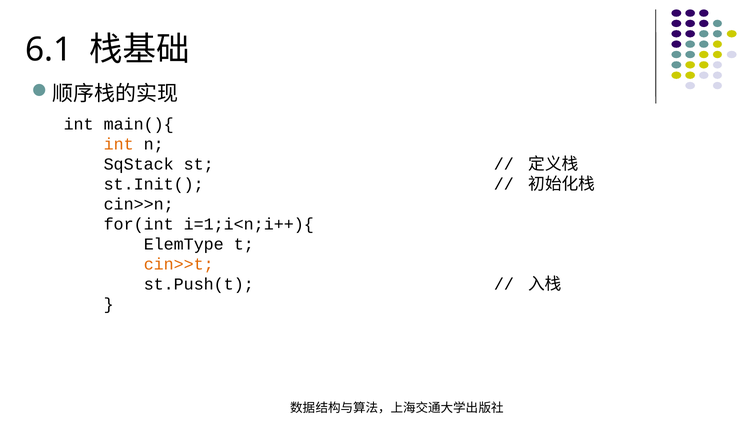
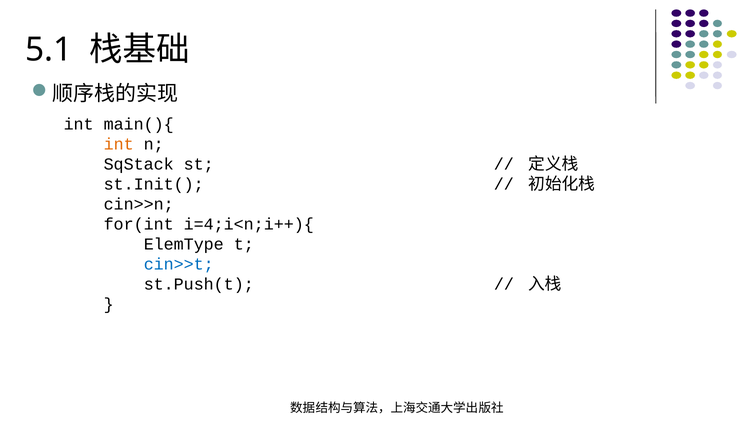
6.1: 6.1 -> 5.1 (49, 50)
i=1;i<n;i++){: i=1;i<n;i++){ -> i=4;i<n;i++){ (249, 225)
cin>>t colour: orange -> blue (179, 265)
